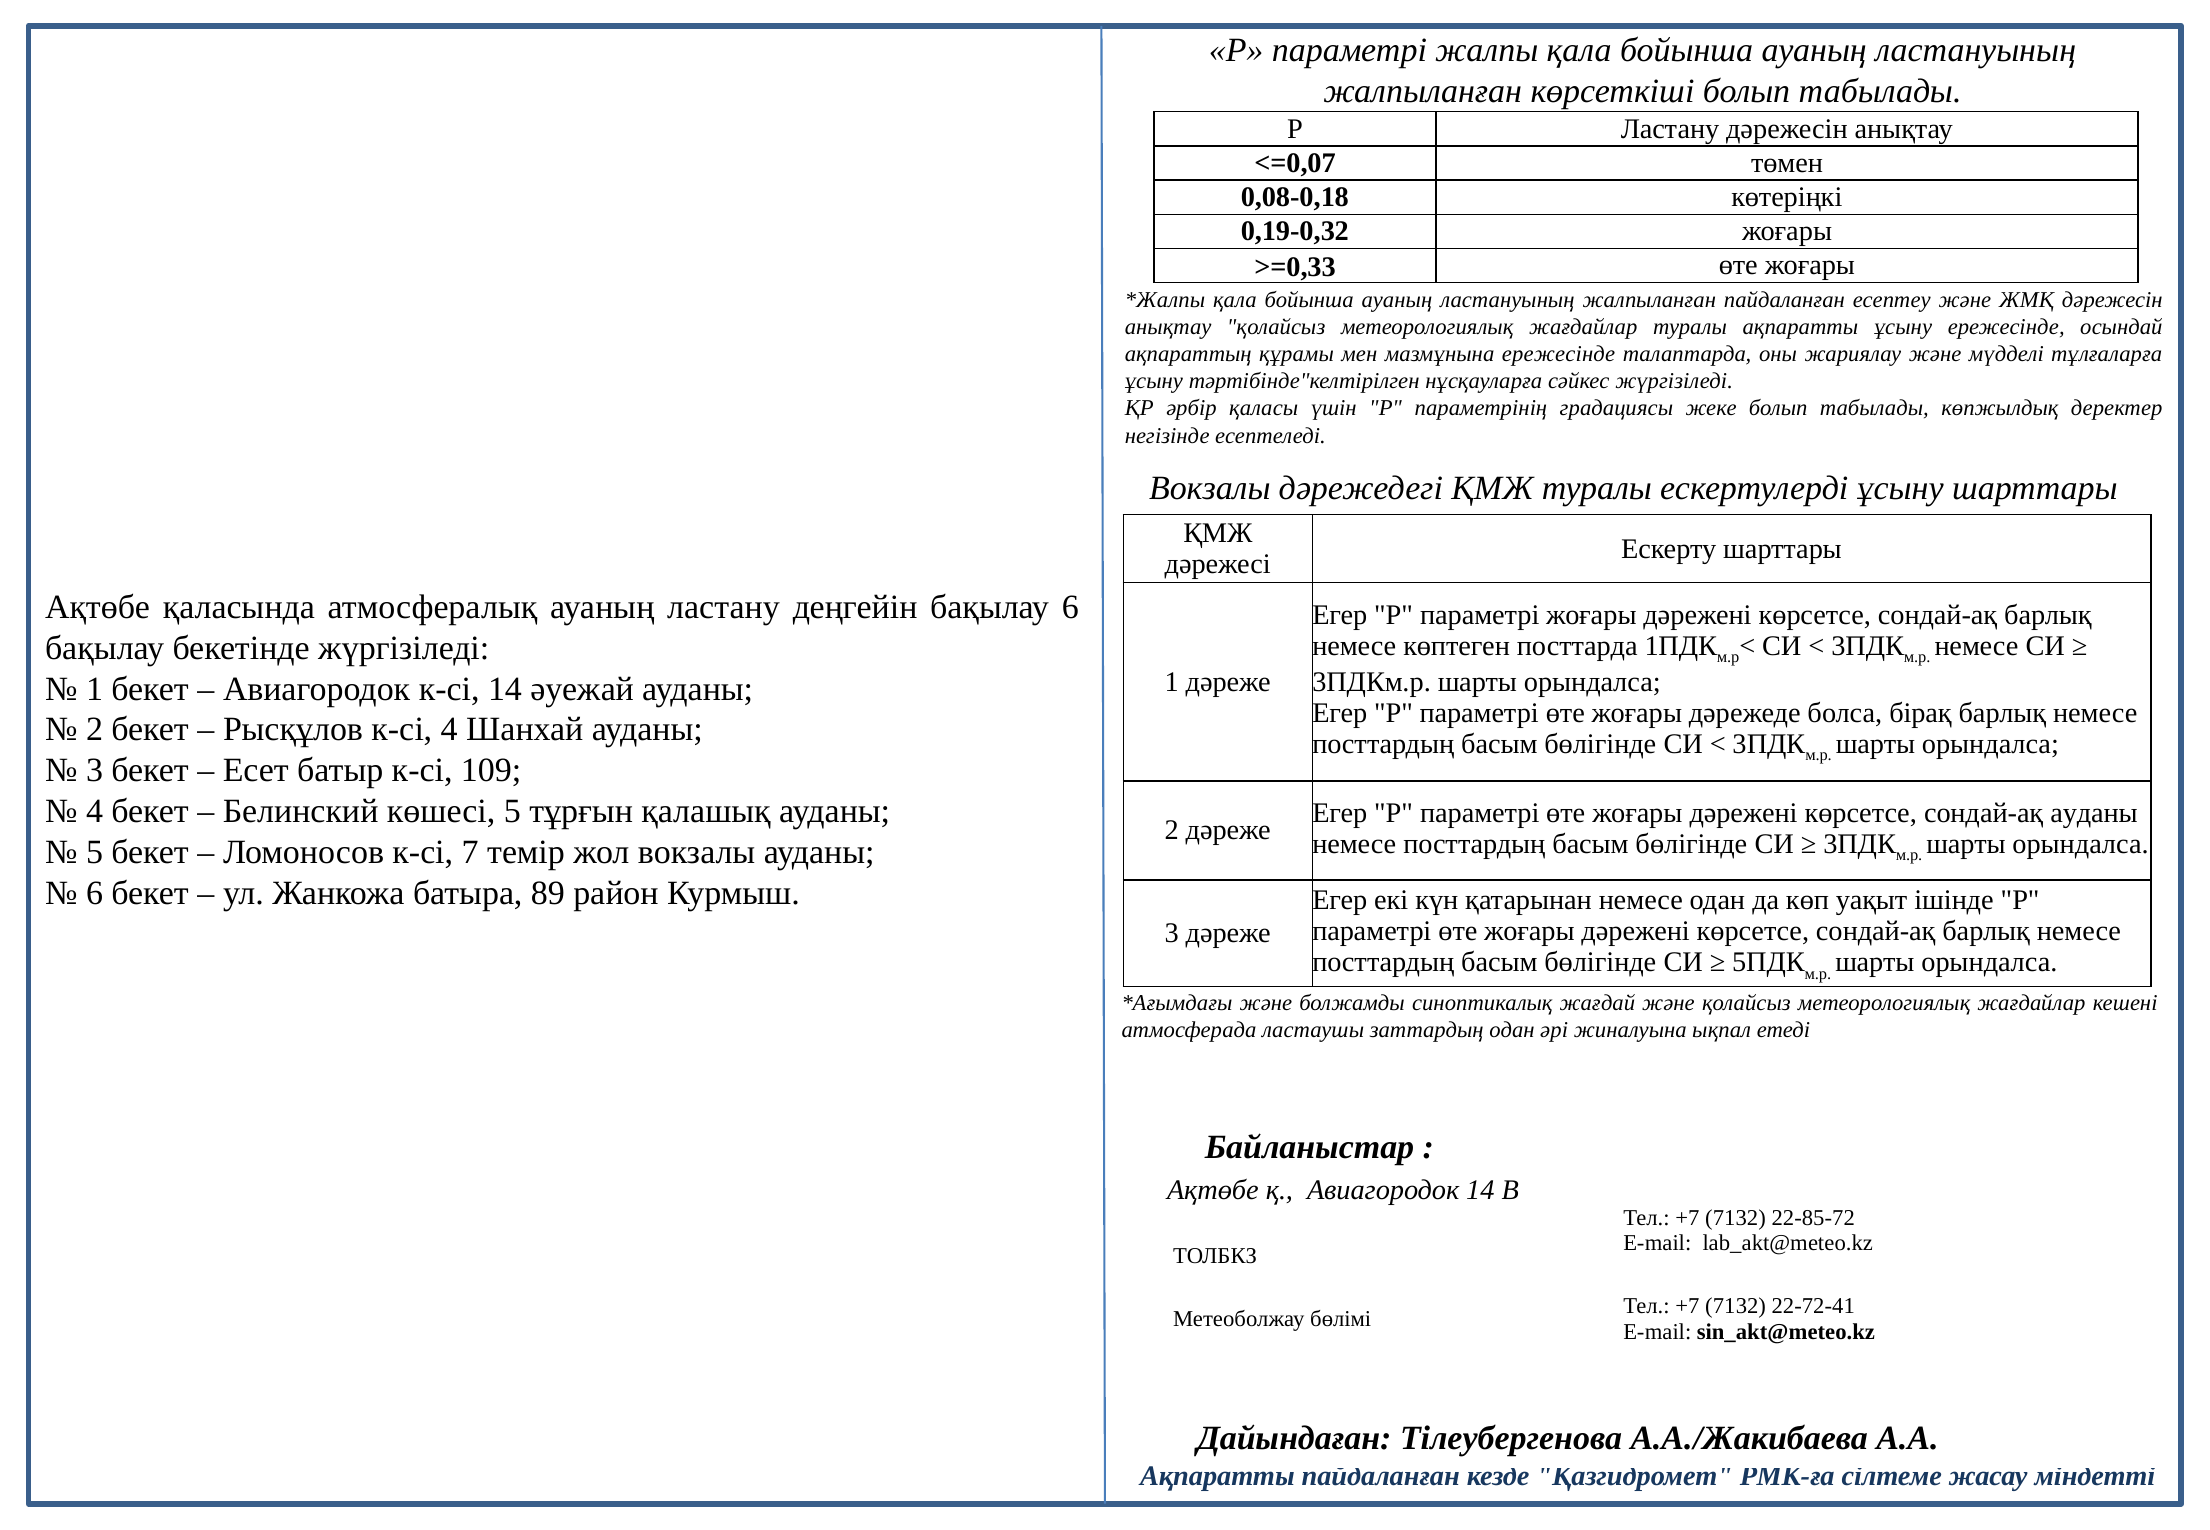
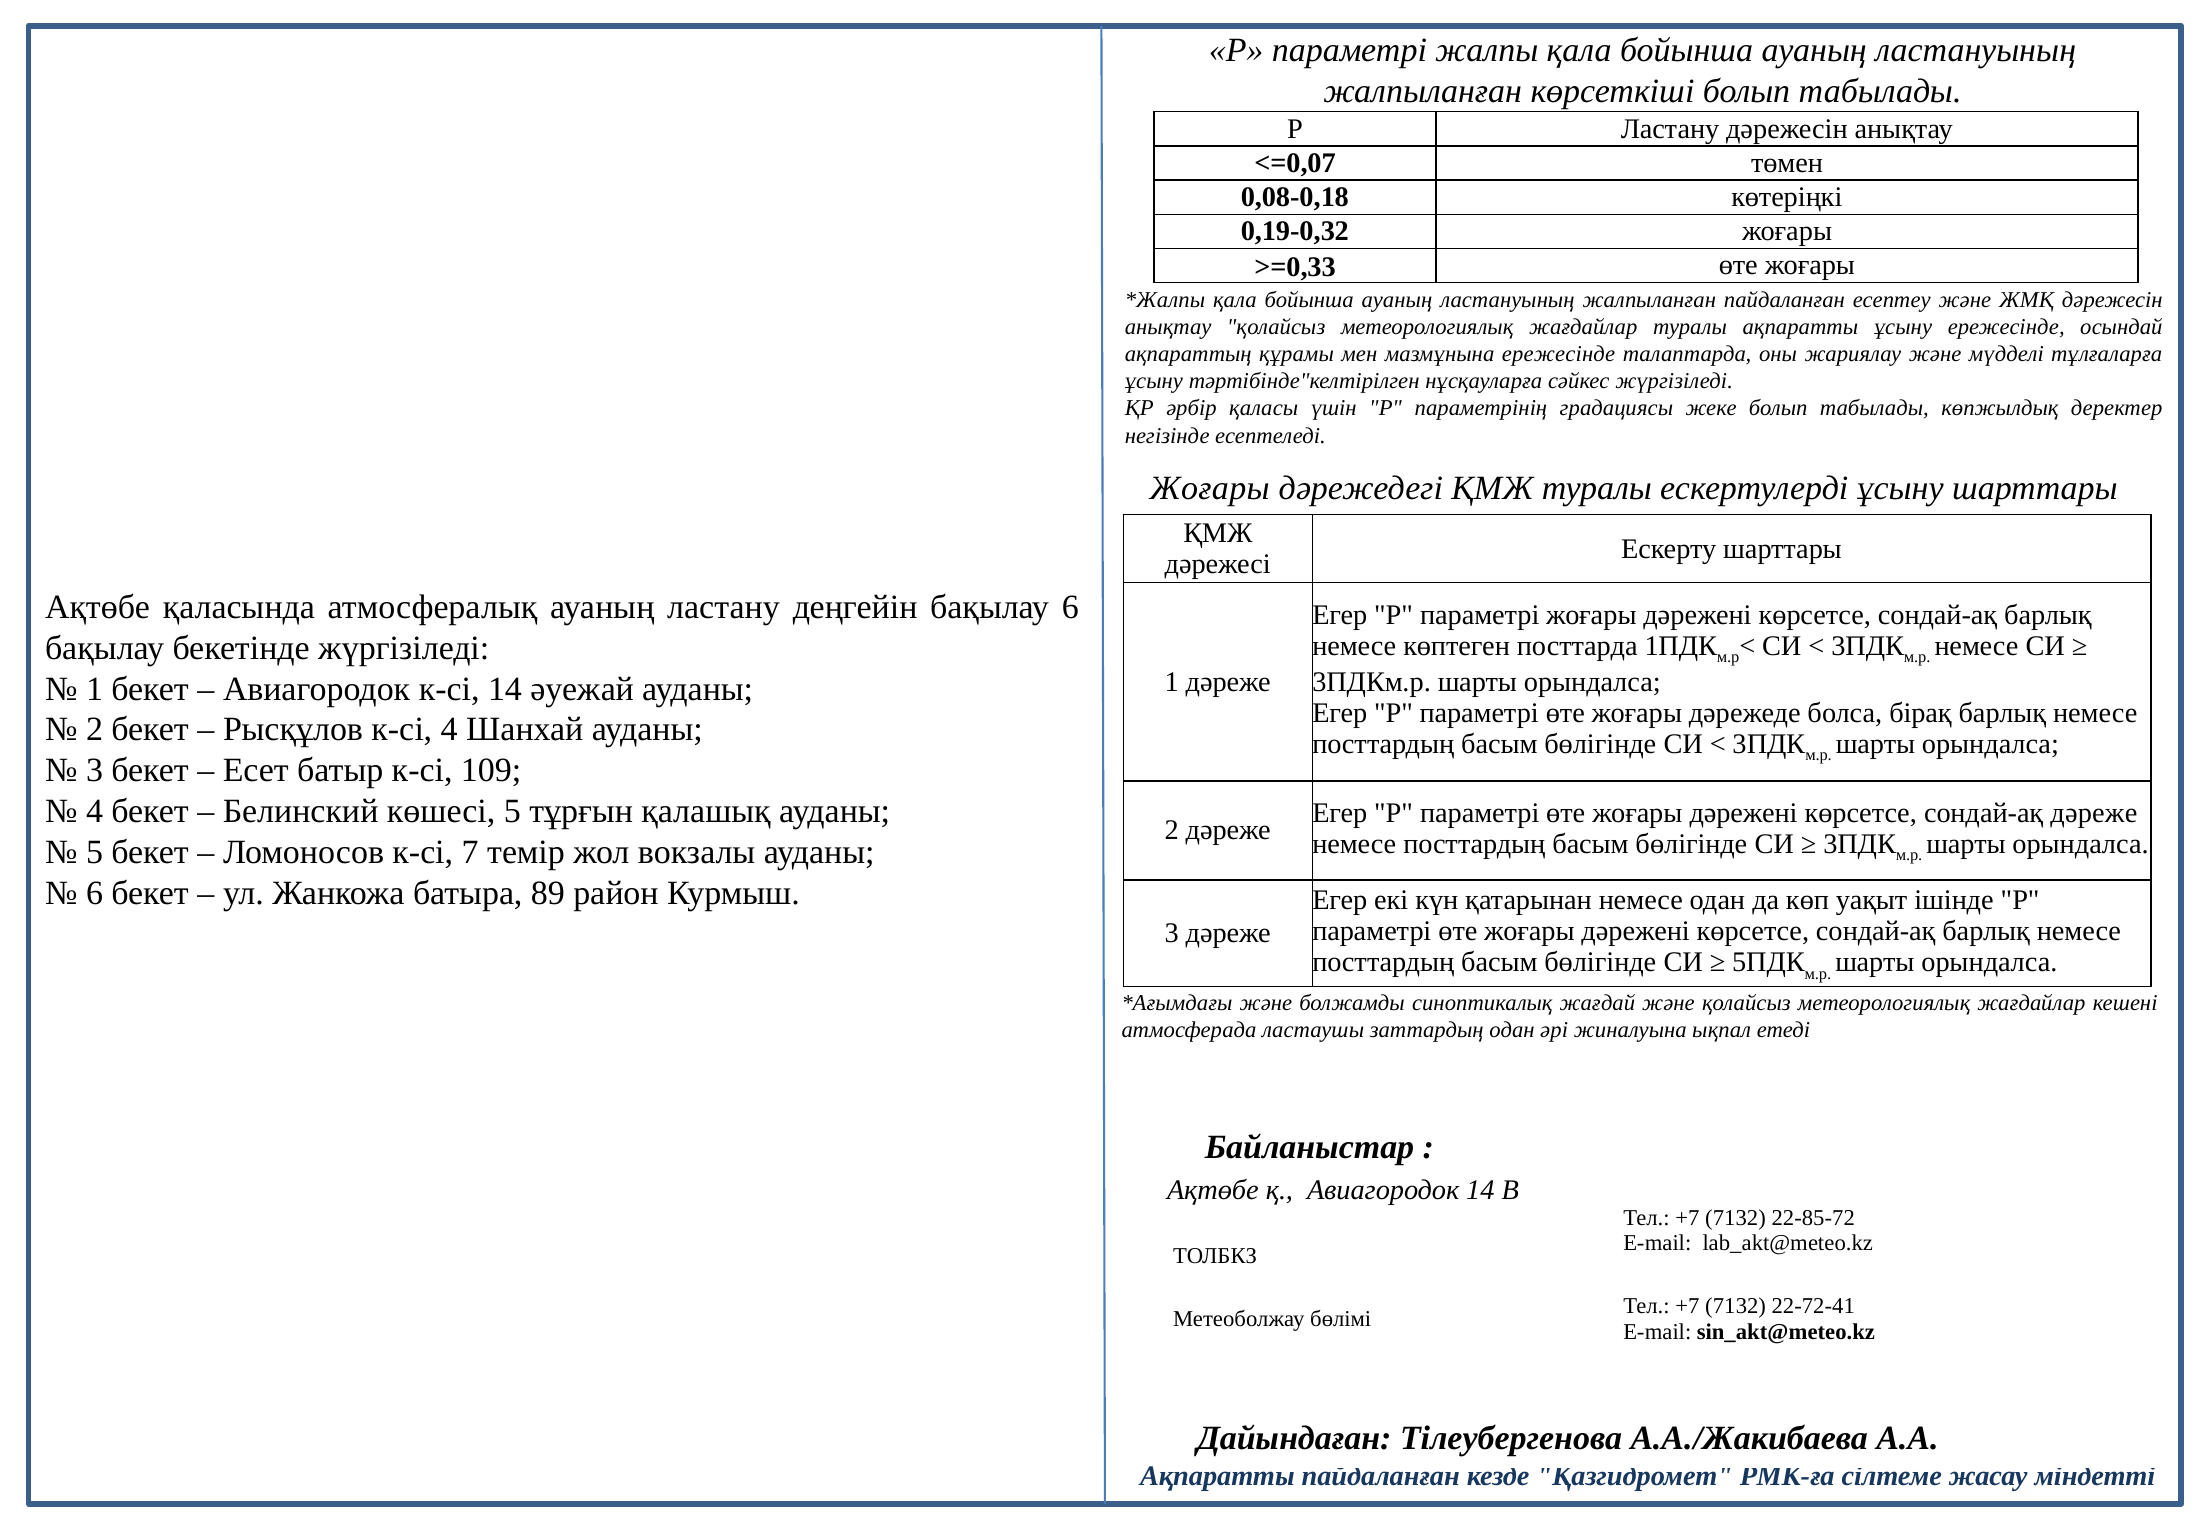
Вокзалы: Вокзалы -> Жоғары (1210, 488)
сондай-ақ ауданы: ауданы -> дәреже (2094, 813)
